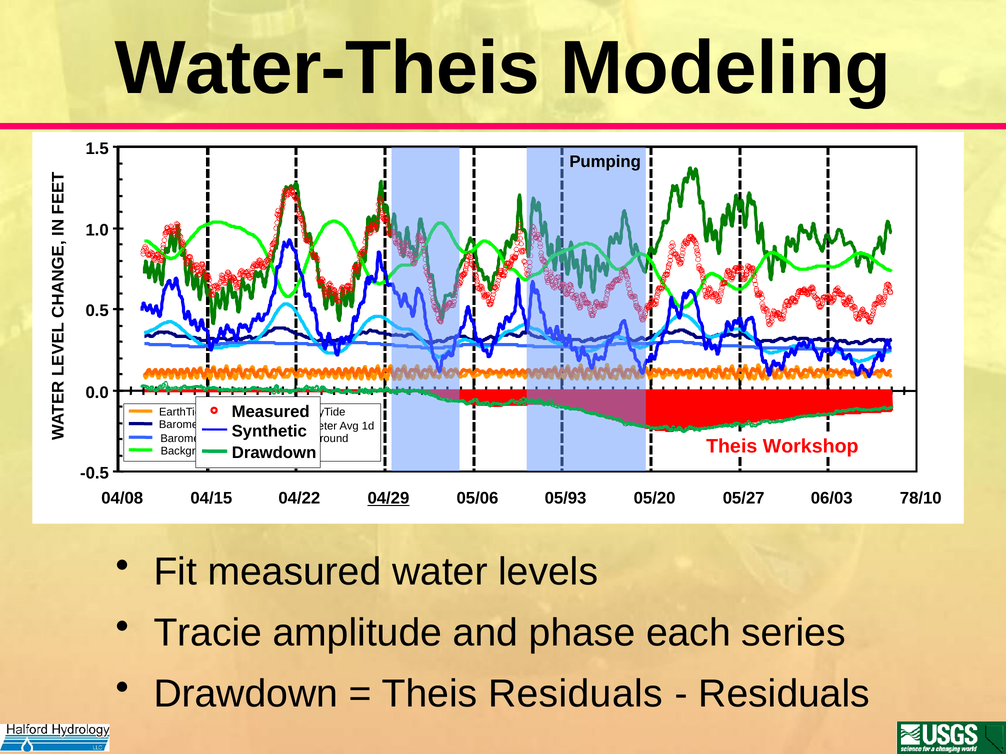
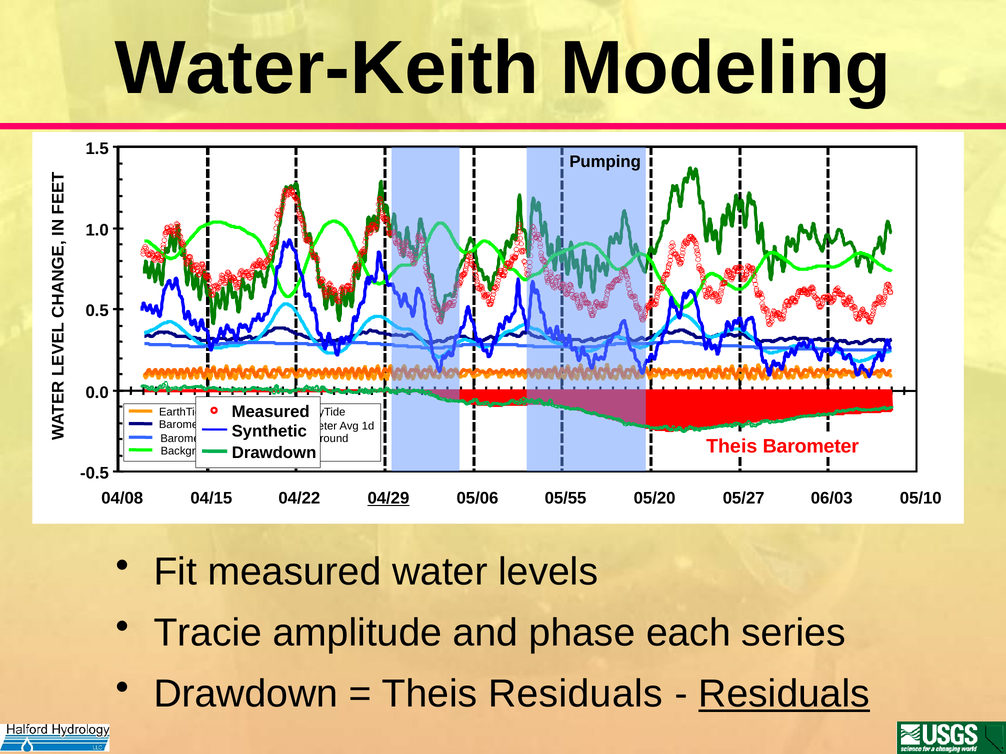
Water-Theis: Water-Theis -> Water-Keith (327, 68)
Theis Workshop: Workshop -> Barometer (811, 446)
05/93: 05/93 -> 05/55 (566, 499)
78/10: 78/10 -> 05/10 (921, 499)
Residuals underline: none -> present (784, 694)
